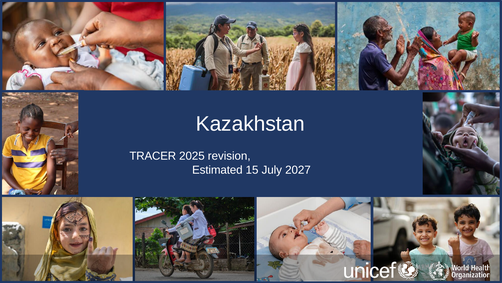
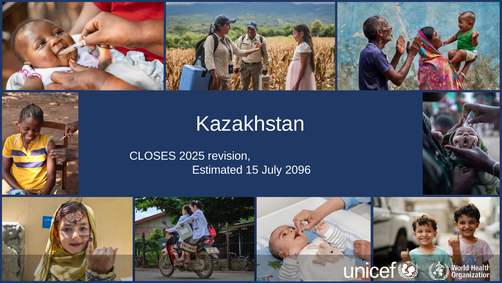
TRACER: TRACER -> CLOSES (153, 156)
2027: 2027 -> 2096 (298, 170)
